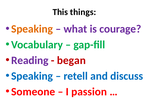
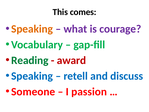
things: things -> comes (83, 12)
Reading colour: purple -> green (30, 60)
began: began -> award (71, 60)
